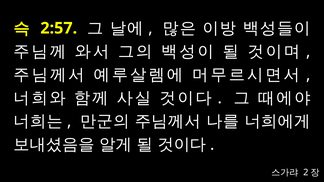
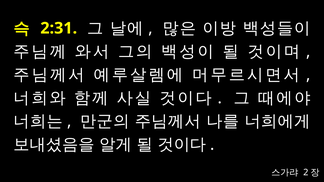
2:57: 2:57 -> 2:31 (59, 28)
